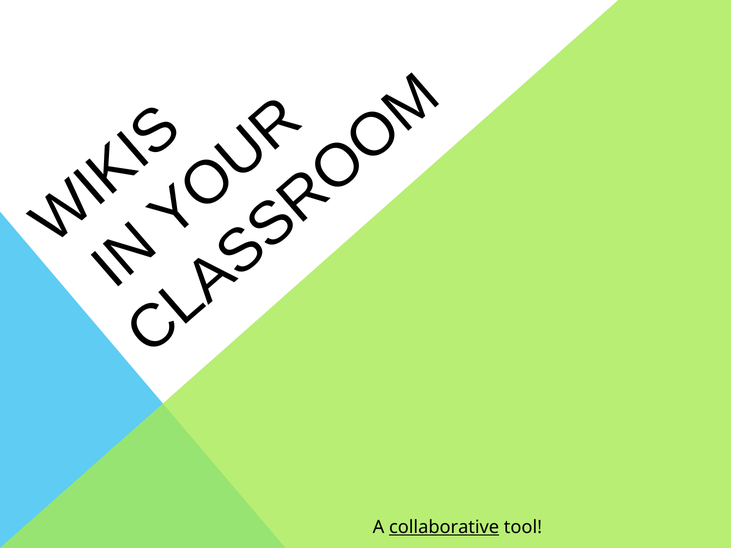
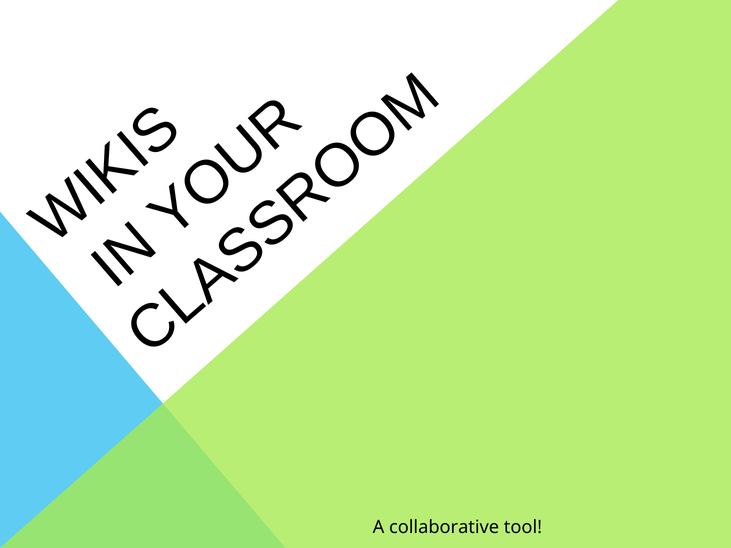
collaborative underline: present -> none (444, 528)
